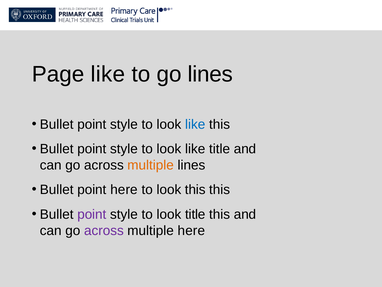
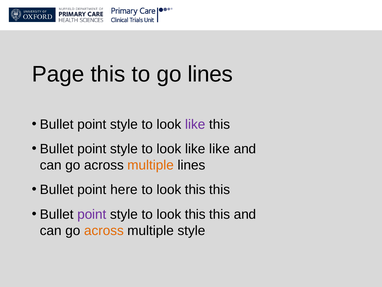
Page like: like -> this (108, 74)
like colour: blue -> purple (195, 124)
like title: title -> like (219, 149)
style to look title: title -> this (195, 214)
across colour: purple -> orange (104, 230)
multiple here: here -> style (191, 230)
